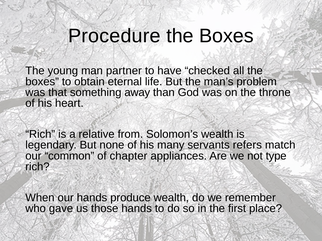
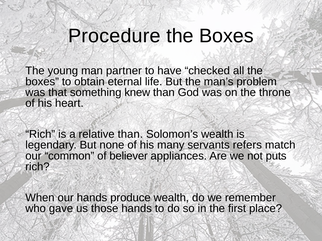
away: away -> knew (137, 93)
relative from: from -> than (130, 134)
chapter: chapter -> believer (129, 156)
type: type -> puts (276, 156)
